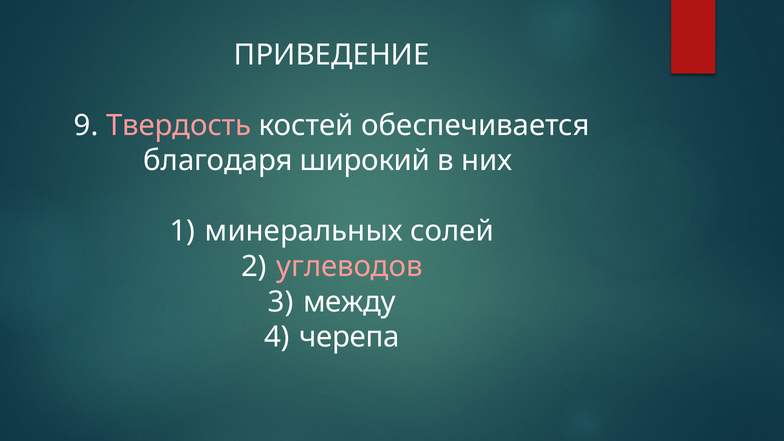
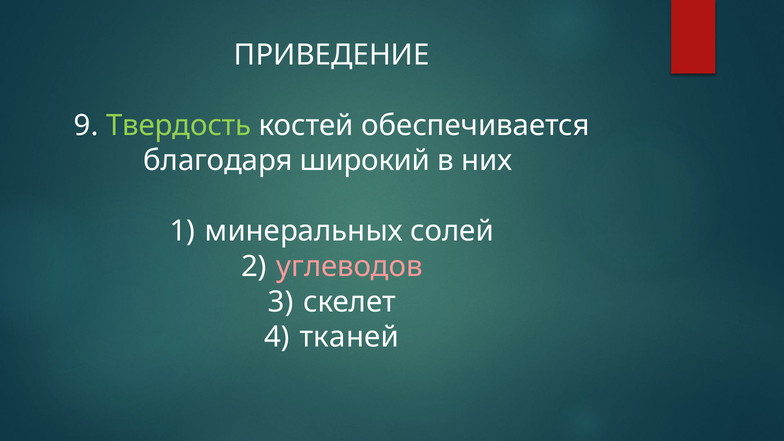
Твердость colour: pink -> light green (179, 125)
между: между -> скелет (349, 302)
черепа: черепа -> тканей (349, 337)
